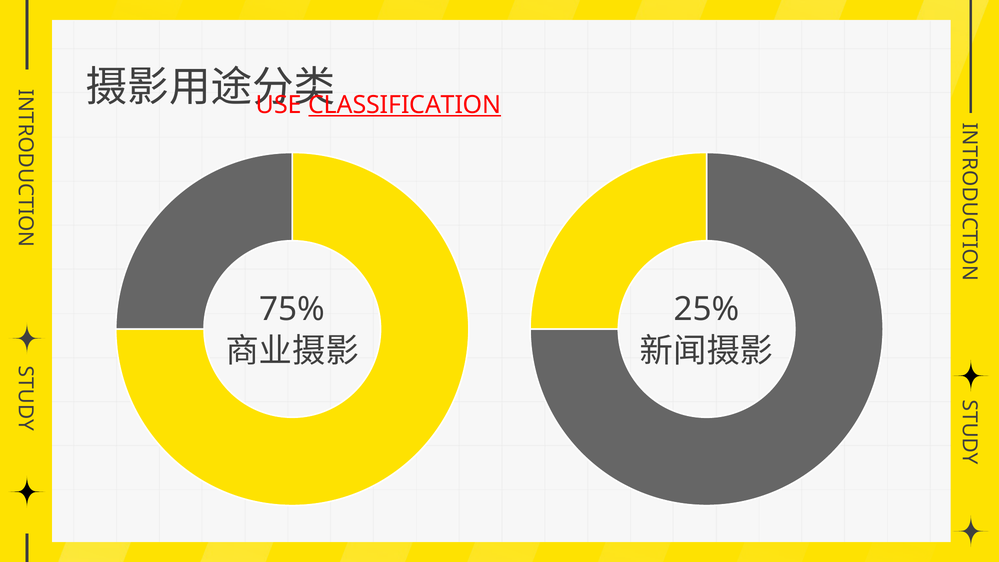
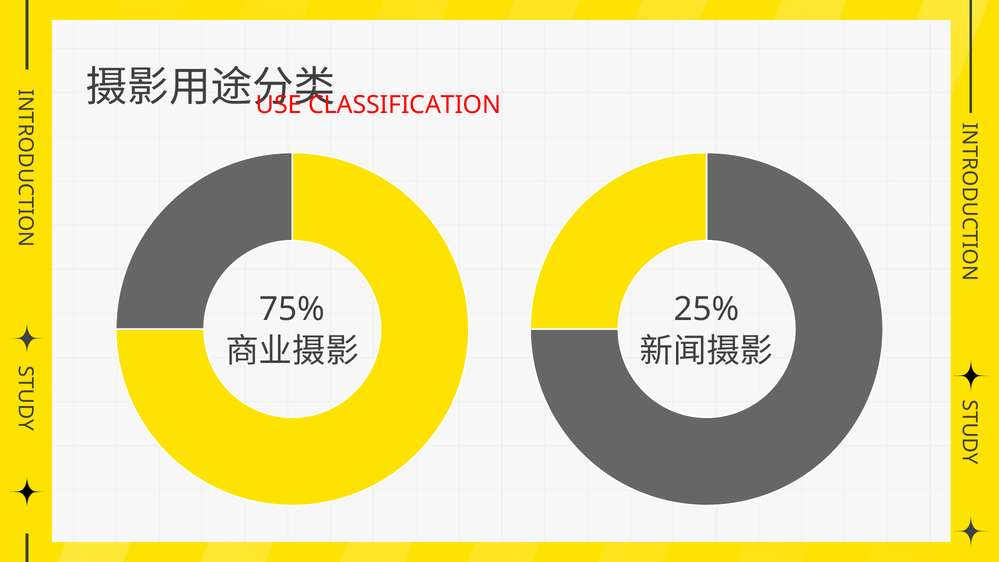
CLASSIFICATION underline: present -> none (405, 105)
